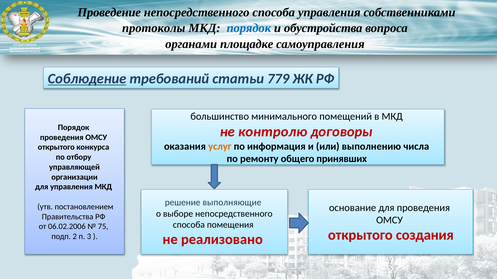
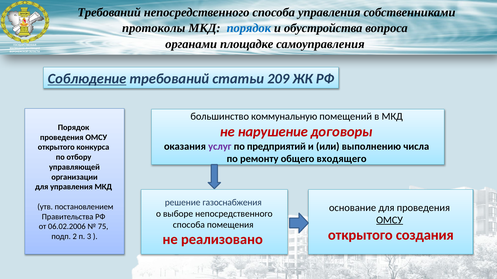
Проведение: Проведение -> Требований (109, 12)
779: 779 -> 209 (278, 79)
минимального: минимального -> коммунальную (284, 117)
контролю: контролю -> нарушение (273, 132)
услуг colour: orange -> purple (220, 147)
информация: информация -> предприятий (276, 147)
принявших: принявших -> входящего (342, 159)
выполняющие: выполняющие -> газоснабжения (232, 203)
ОМСУ underline: none -> present (390, 220)
